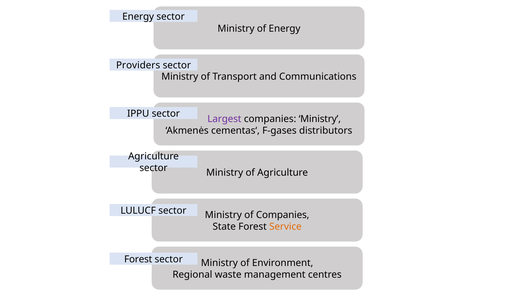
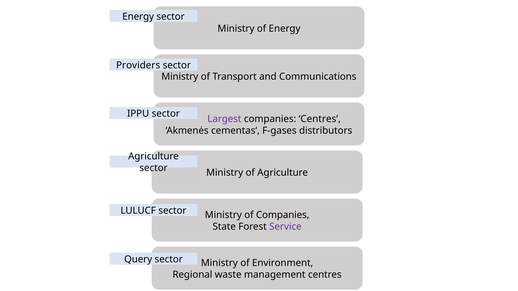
companies Ministry: Ministry -> Centres (320, 119)
Service colour: orange -> purple (285, 227)
Forest: Forest -> Query (138, 260)
